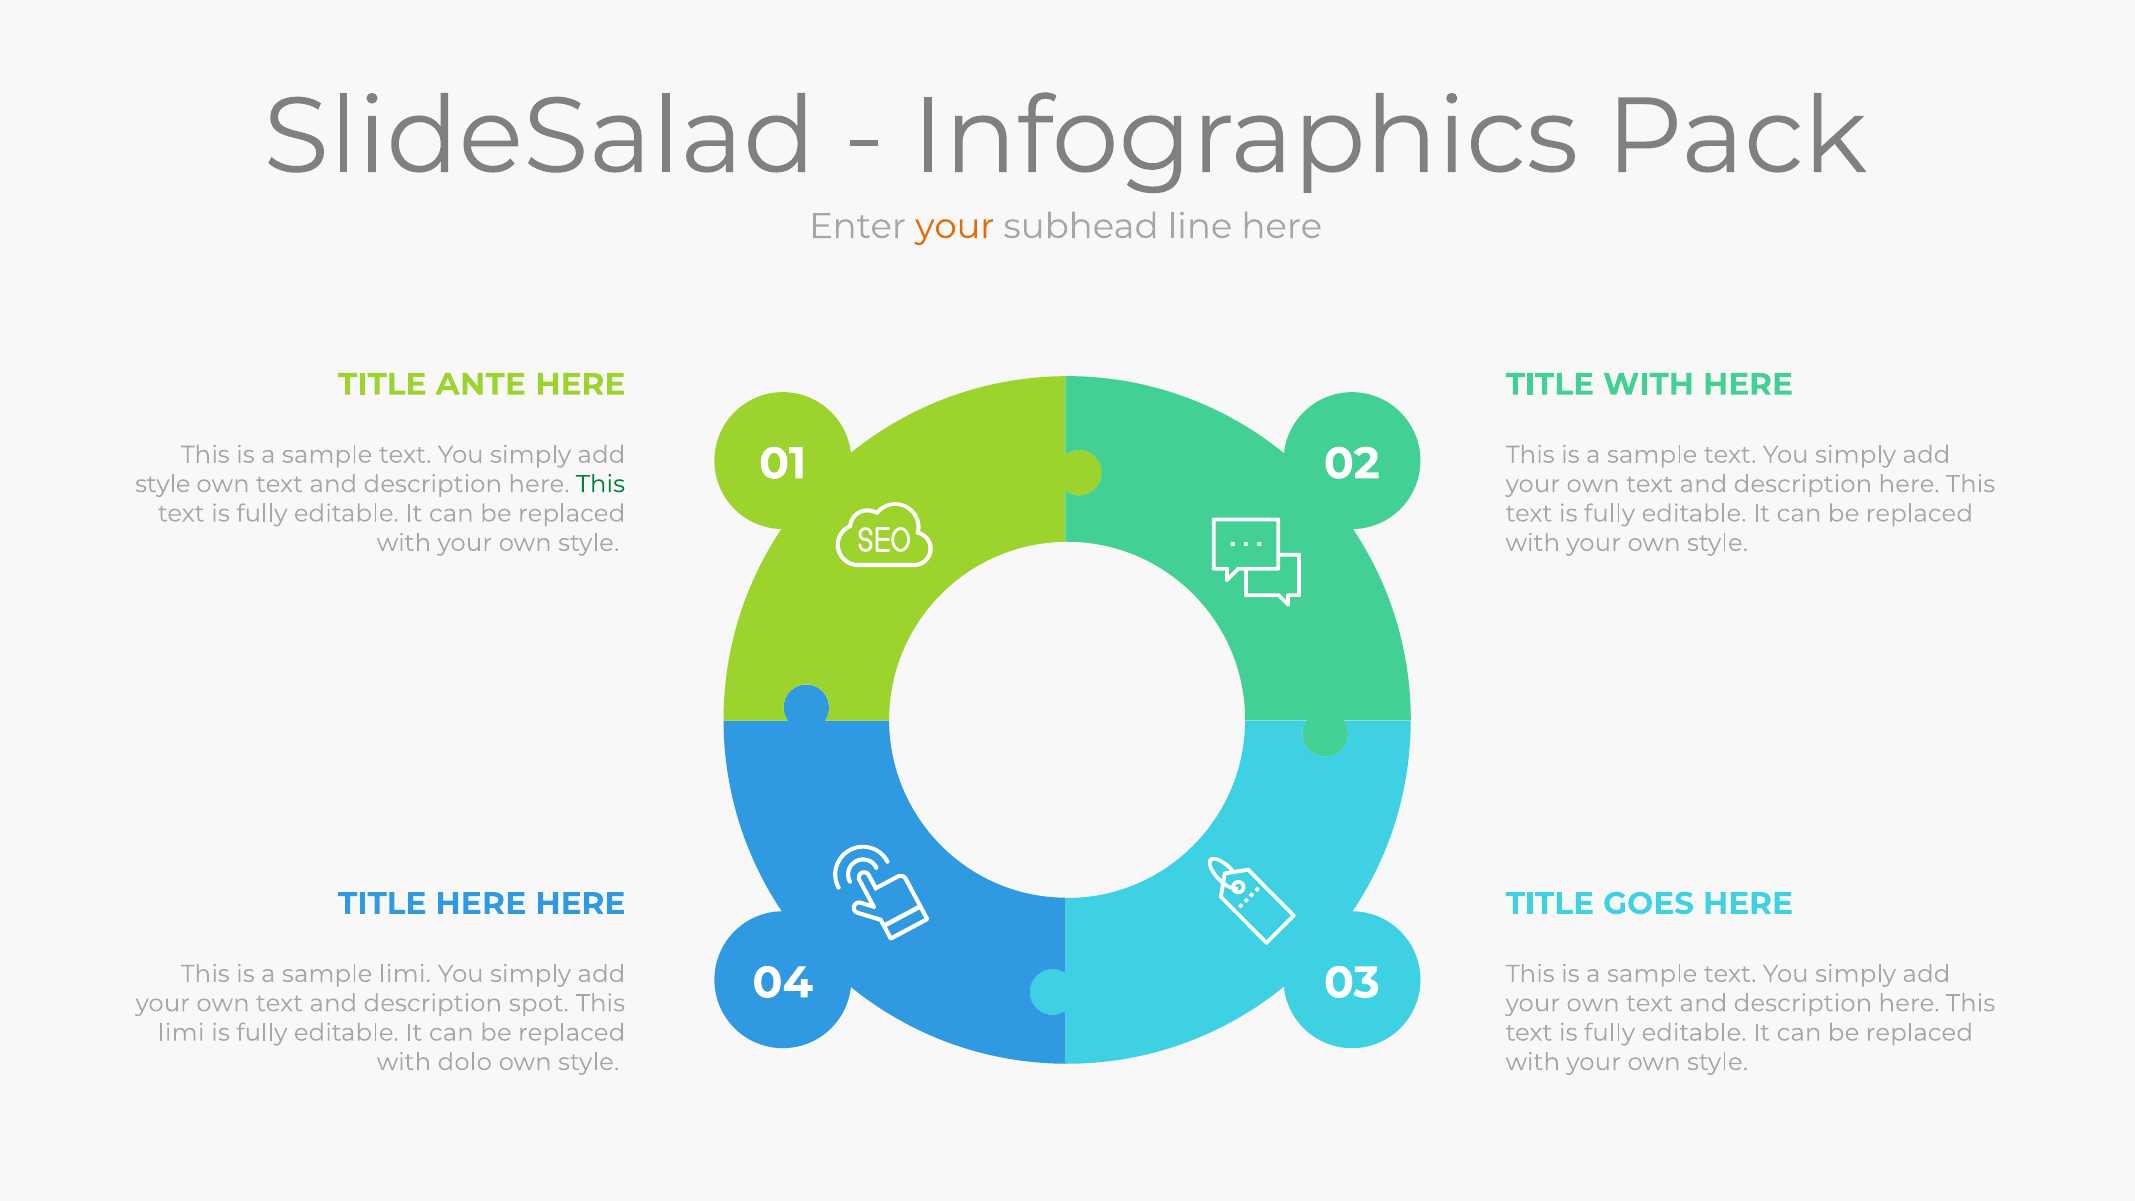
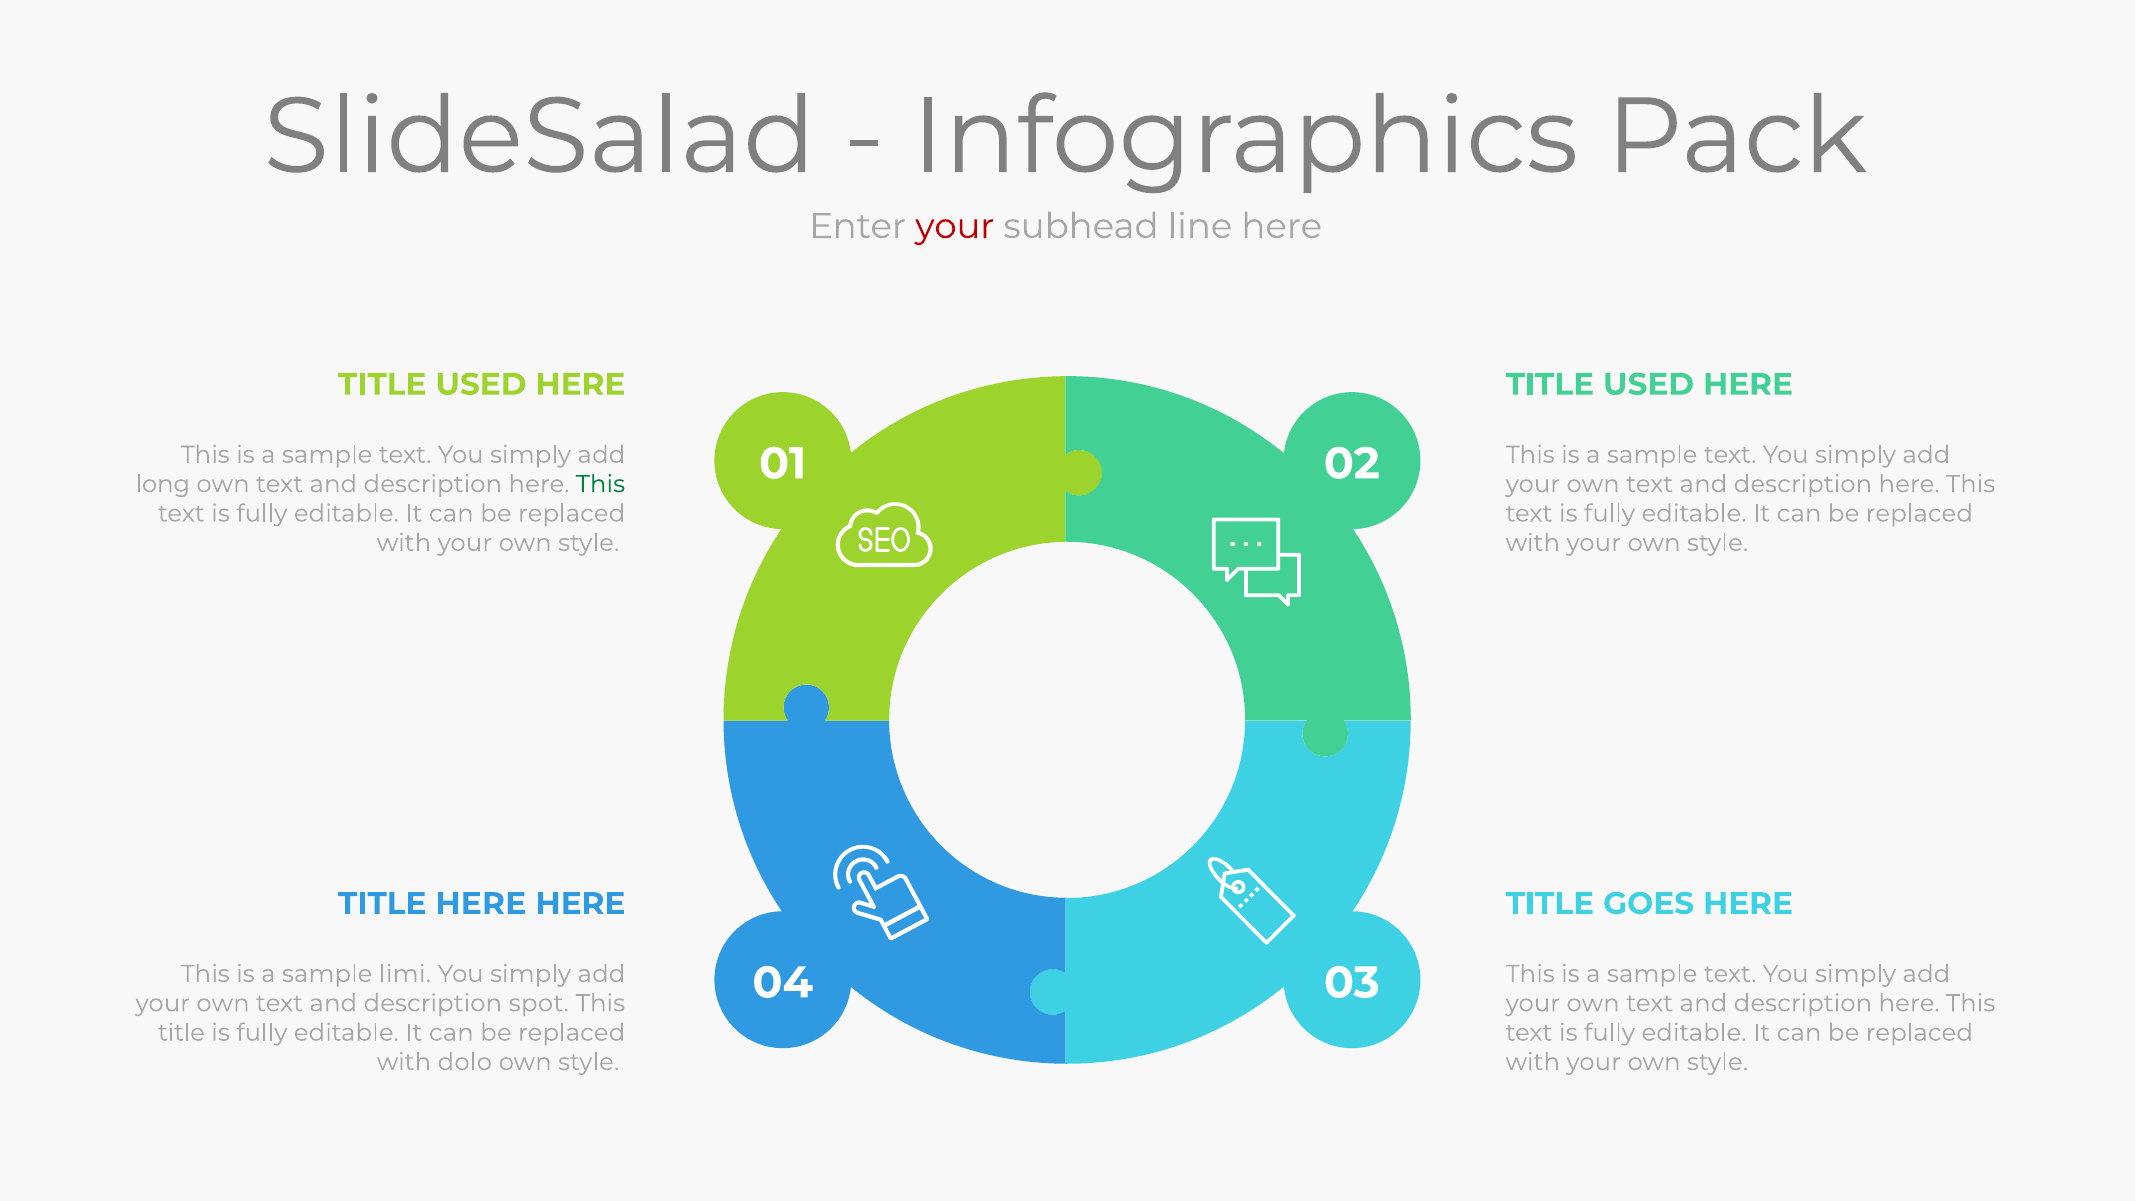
your colour: orange -> red (955, 226)
ANTE: ANTE -> USED (481, 384)
WITH: WITH -> USED (1649, 384)
style: style -> long (163, 484)
limi: limi -> title (181, 1033)
